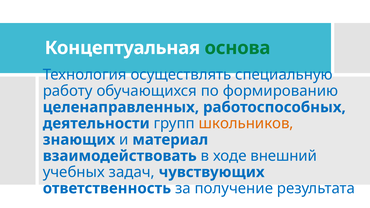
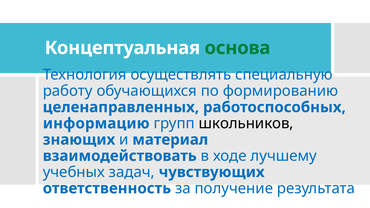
деятельности: деятельности -> информацию (96, 124)
школьников colour: orange -> black (246, 124)
внешний: внешний -> лучшему (284, 156)
